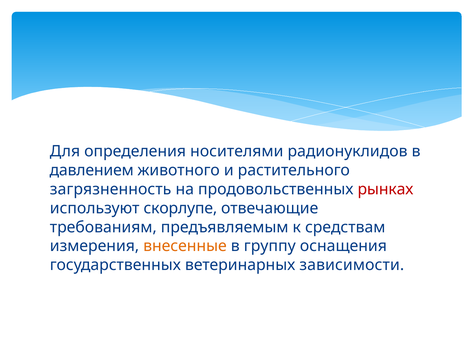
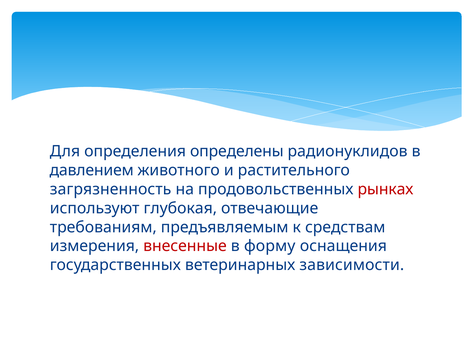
носителями: носителями -> определены (237, 151)
скорлупе: скорлупе -> глубокая (180, 208)
внесенные colour: orange -> red (185, 246)
группу: группу -> форму (270, 246)
